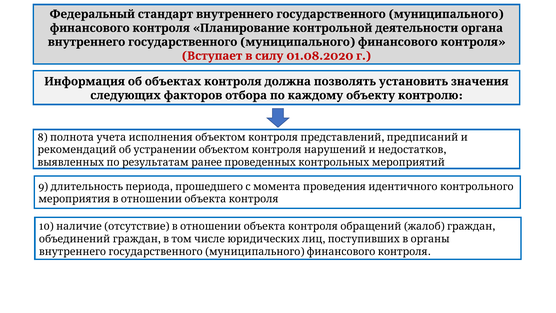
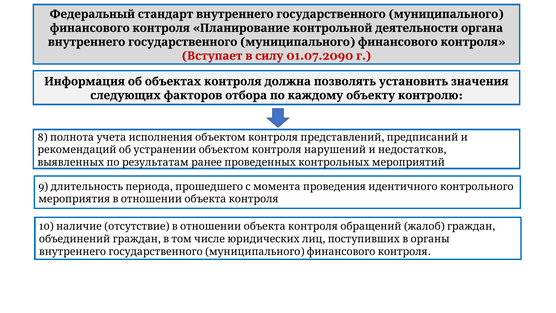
01.08.2020: 01.08.2020 -> 01.07.2090 (320, 56)
